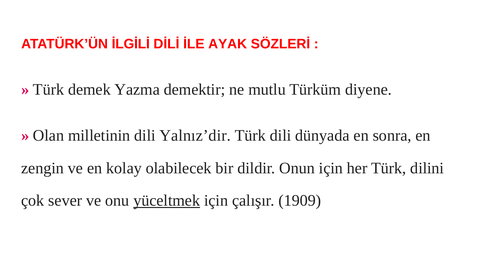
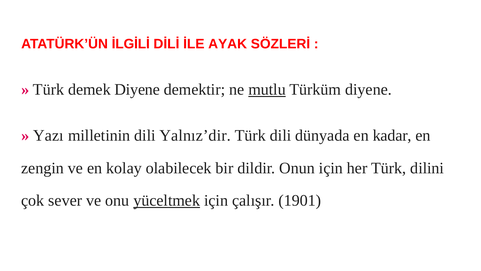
demek Yazma: Yazma -> Diyene (137, 89)
mutlu underline: none -> present (267, 89)
Olan: Olan -> Yazı (48, 135)
sonra: sonra -> kadar (392, 135)
1909: 1909 -> 1901 (300, 200)
